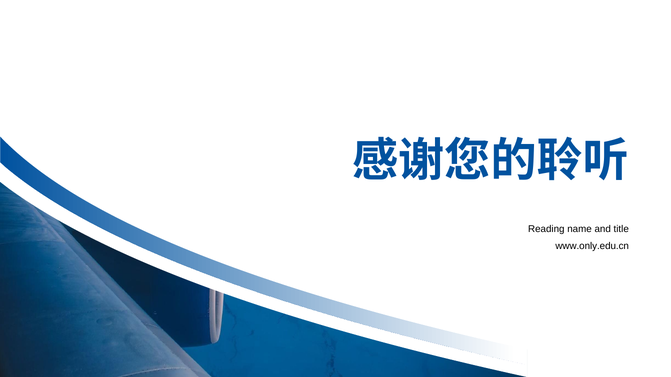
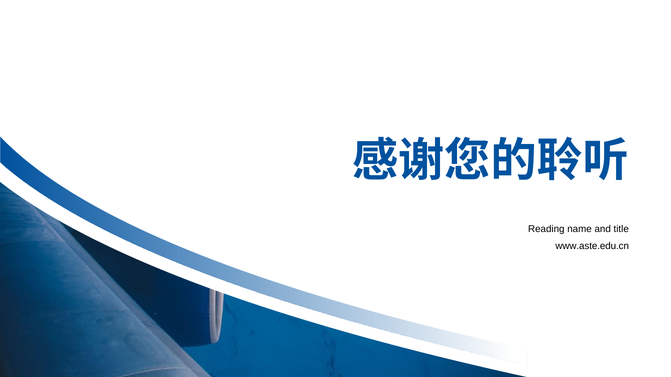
www.only.edu.cn: www.only.edu.cn -> www.aste.edu.cn (592, 246)
